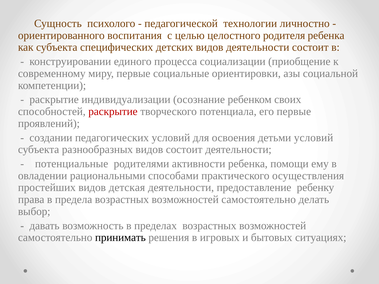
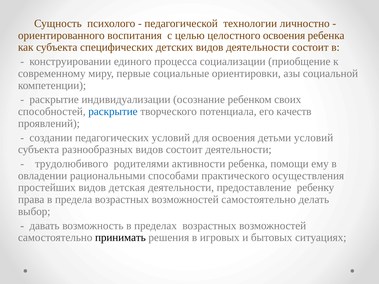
целостного родителя: родителя -> освоения (284, 35)
раскрытие colour: red -> blue (113, 112)
его первые: первые -> качеств (294, 112)
потенциальные: потенциальные -> трудолюбивого (72, 164)
